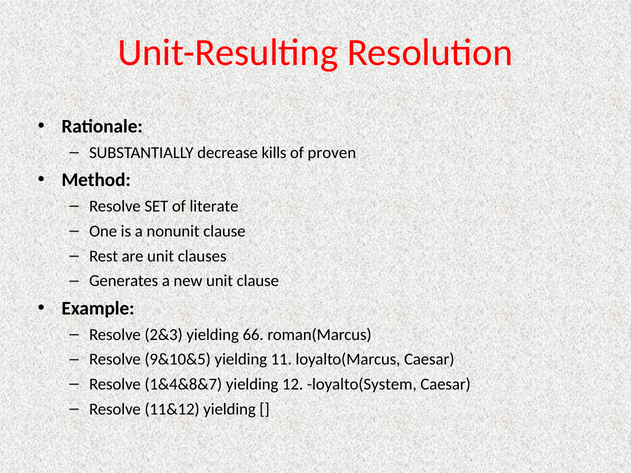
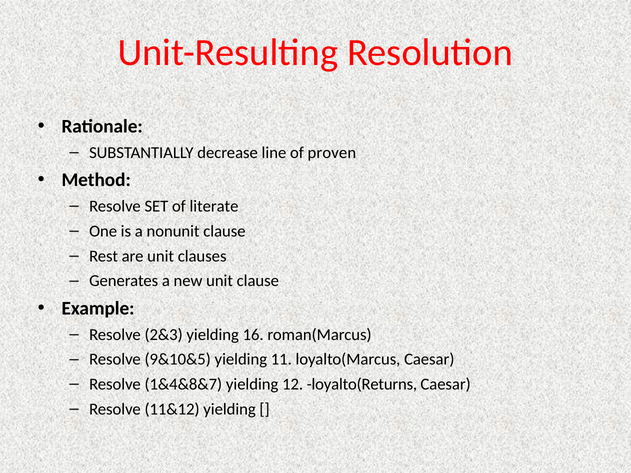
kills: kills -> line (274, 153)
66: 66 -> 16 (253, 335)
loyalto(System: loyalto(System -> loyalto(Returns (362, 385)
